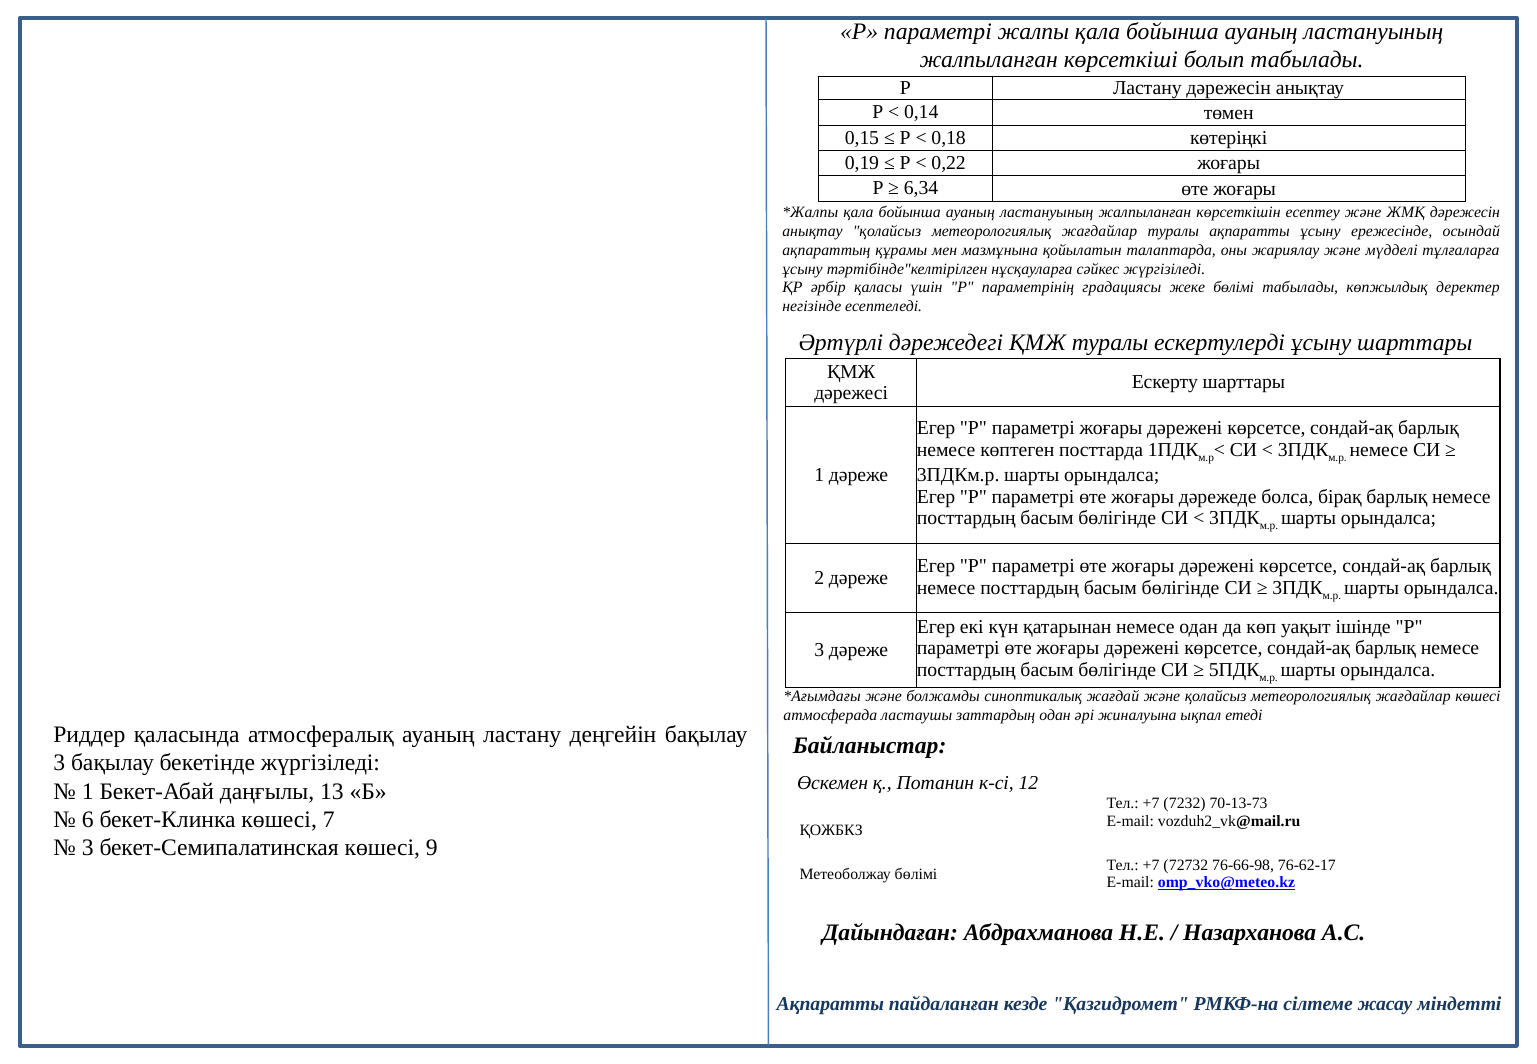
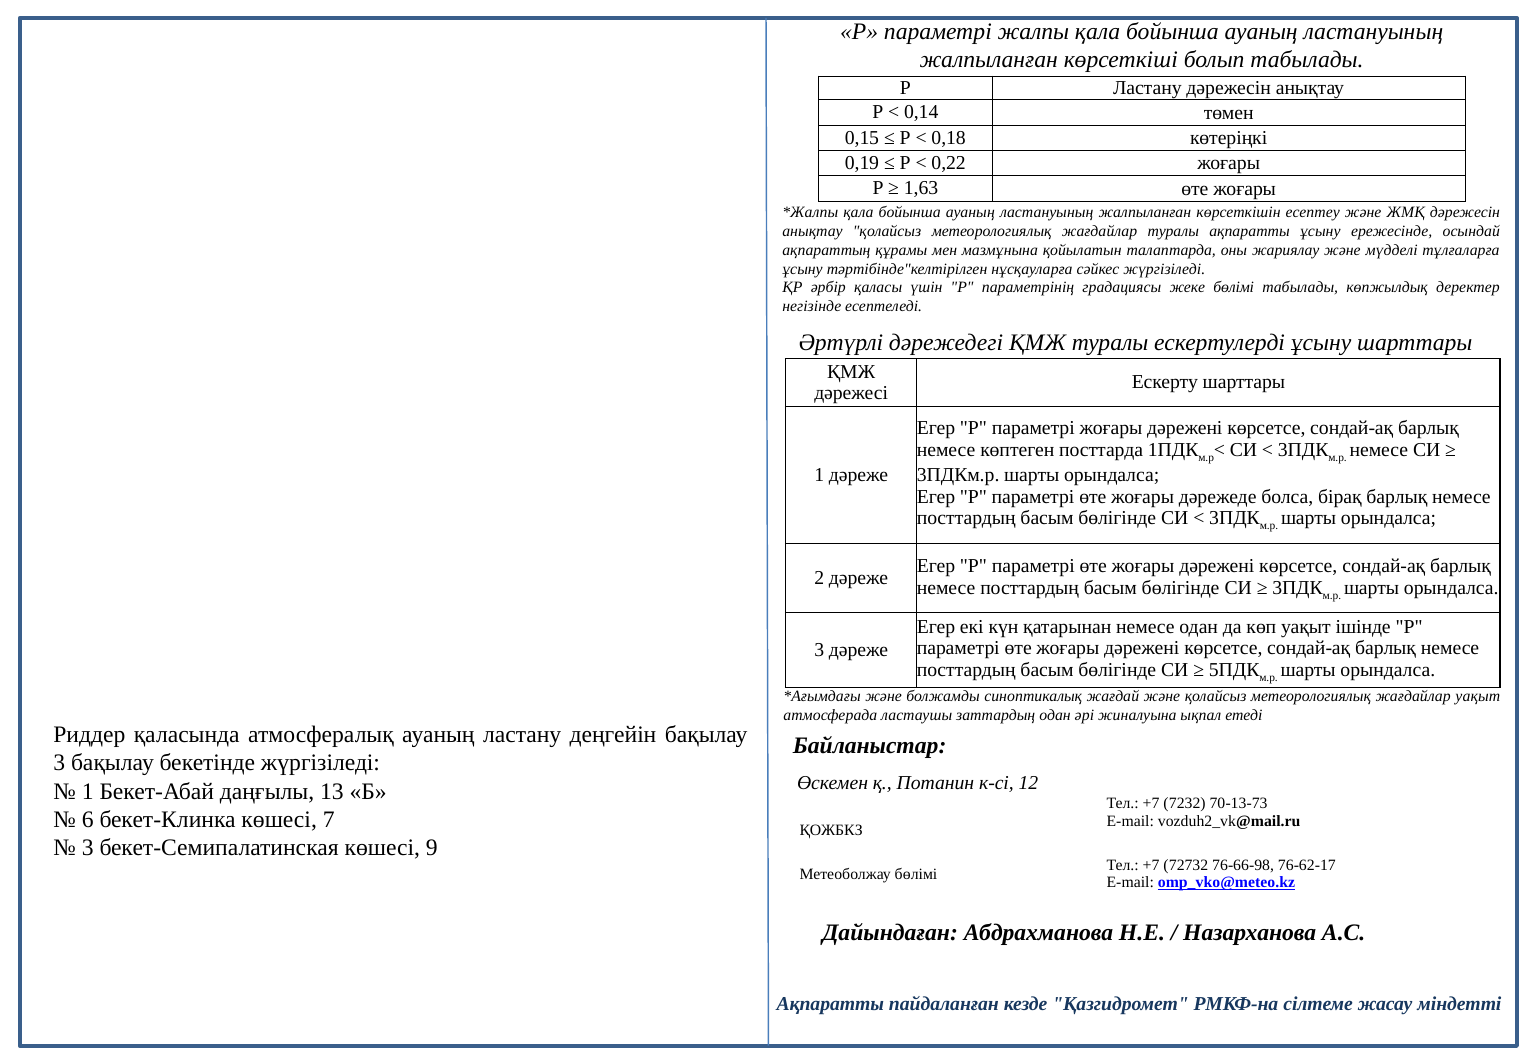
6,34: 6,34 -> 1,63 (921, 188)
жағдайлар көшесі: көшесі -> уақыт (1478, 696)
